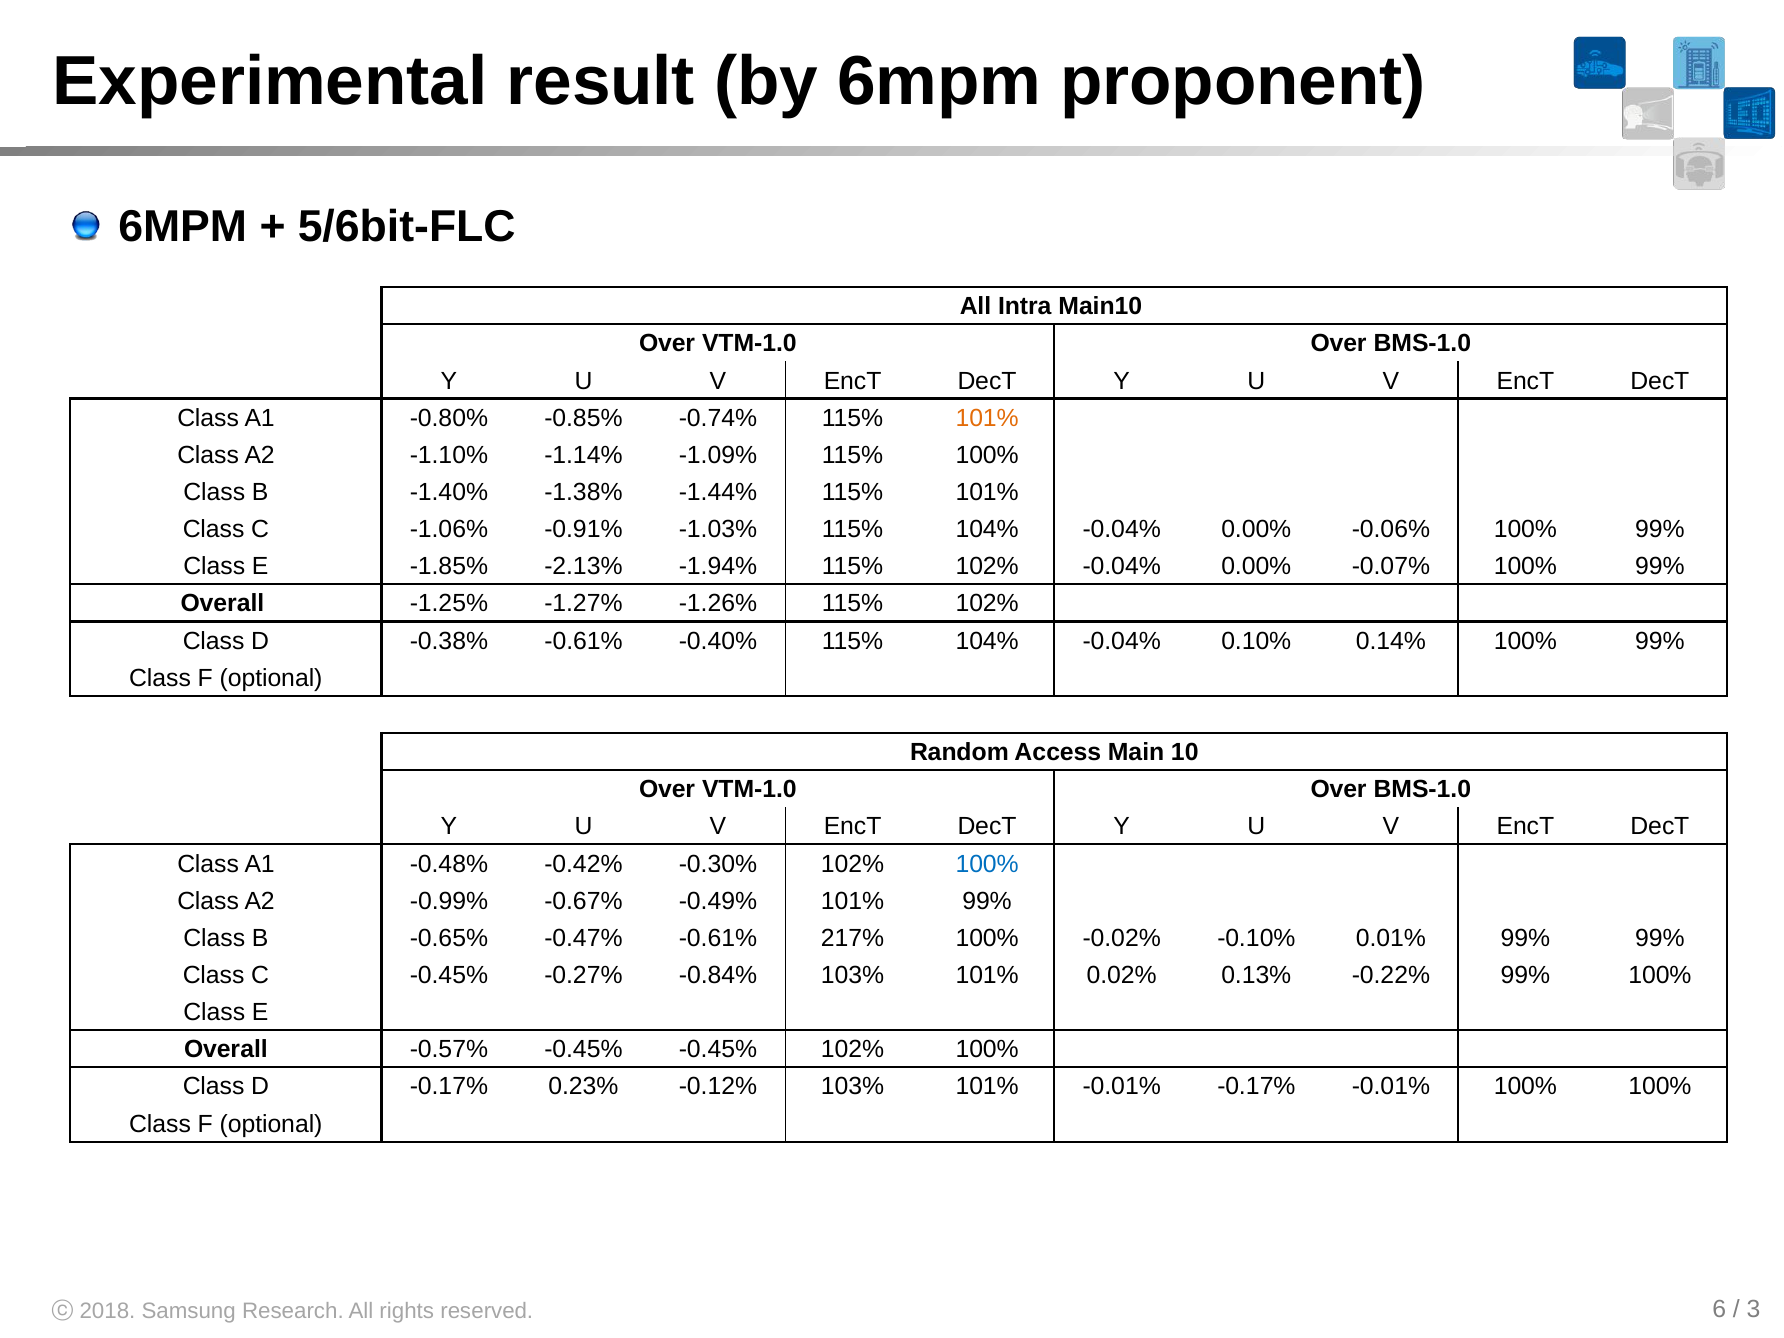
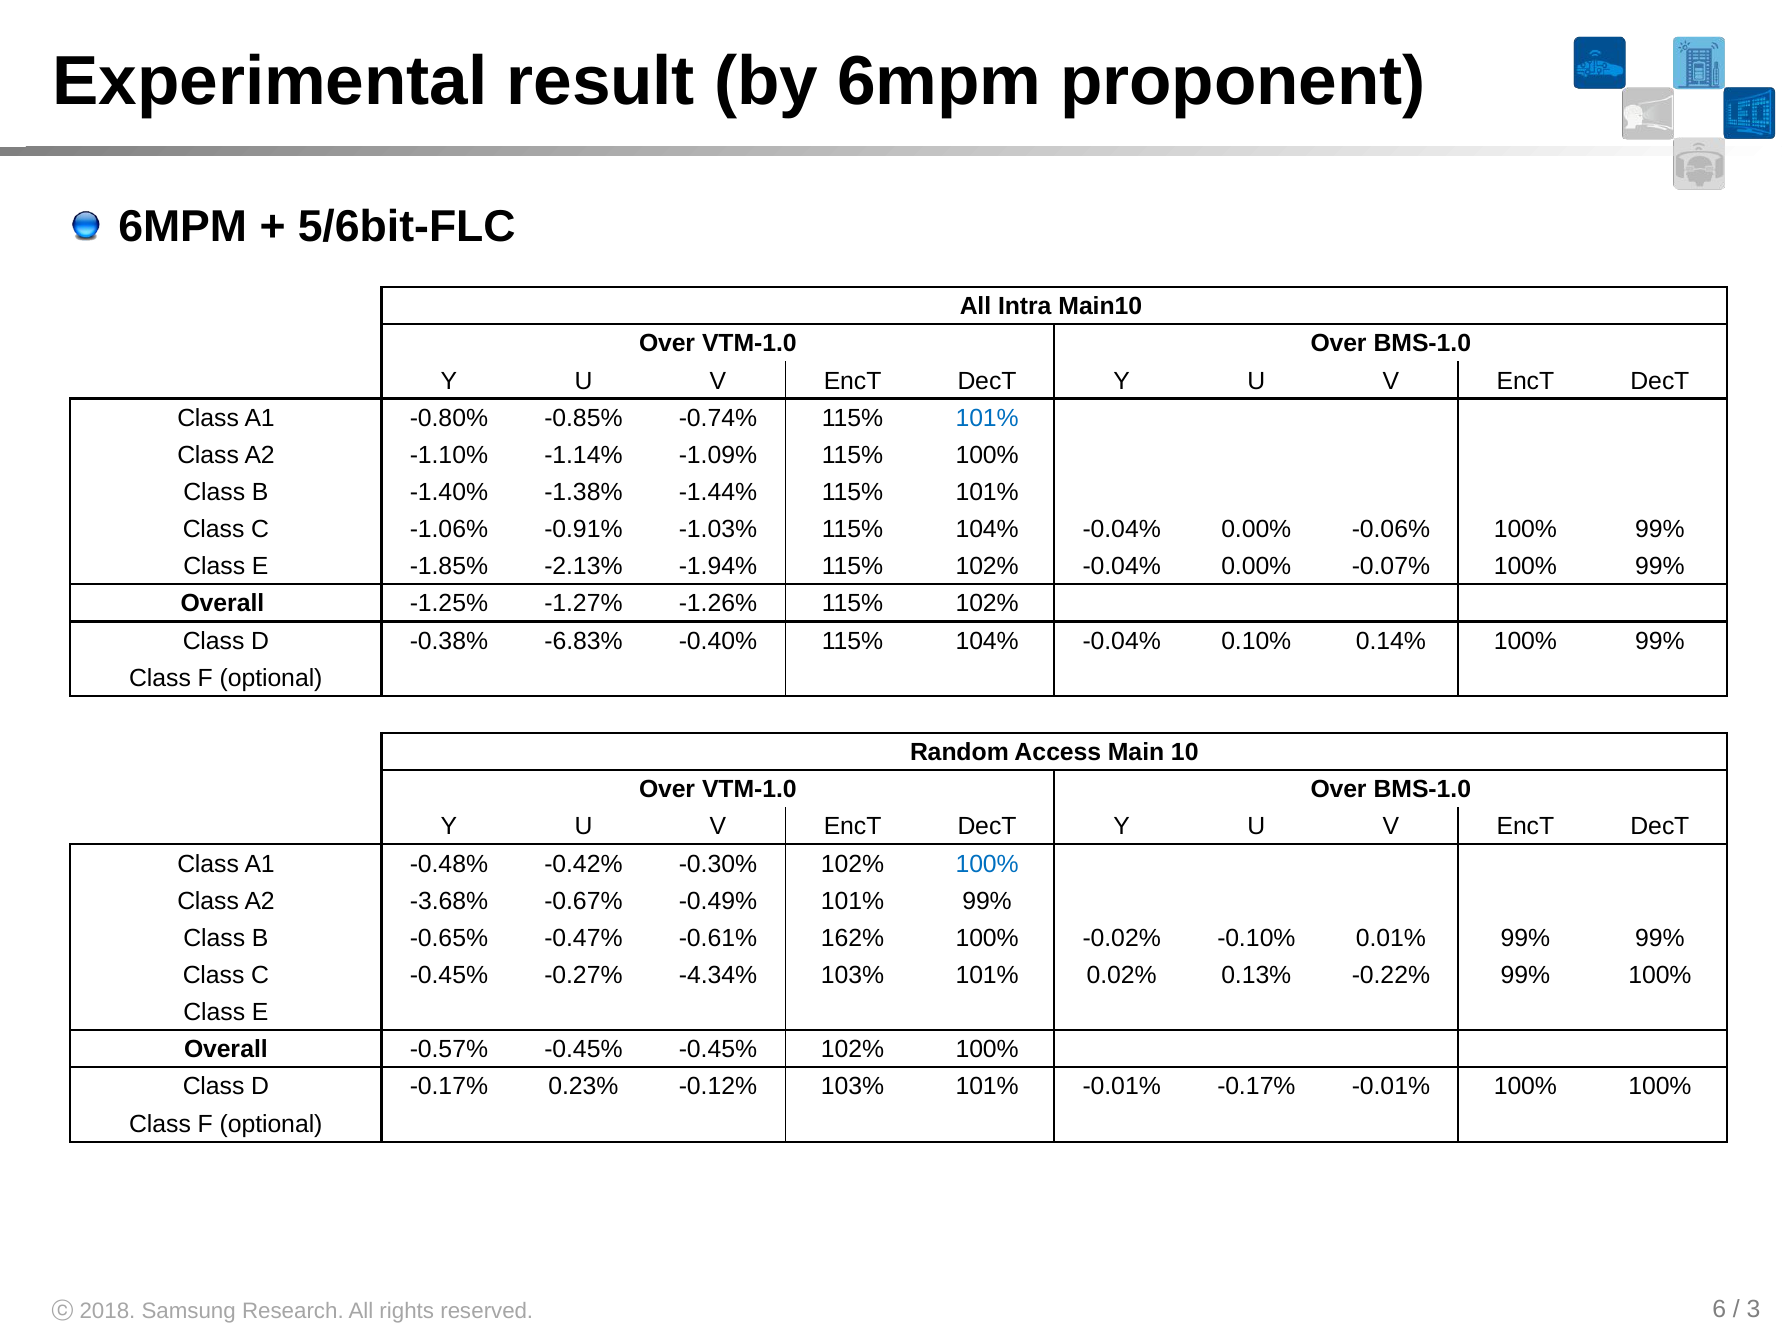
101% colour: orange -> blue (987, 418)
-0.38% -0.61%: -0.61% -> -6.83% (584, 641)
-0.99%: -0.99% -> -3.68% (449, 901)
217%: 217% -> 162% (853, 938)
-0.84%: -0.84% -> -4.34% (718, 975)
